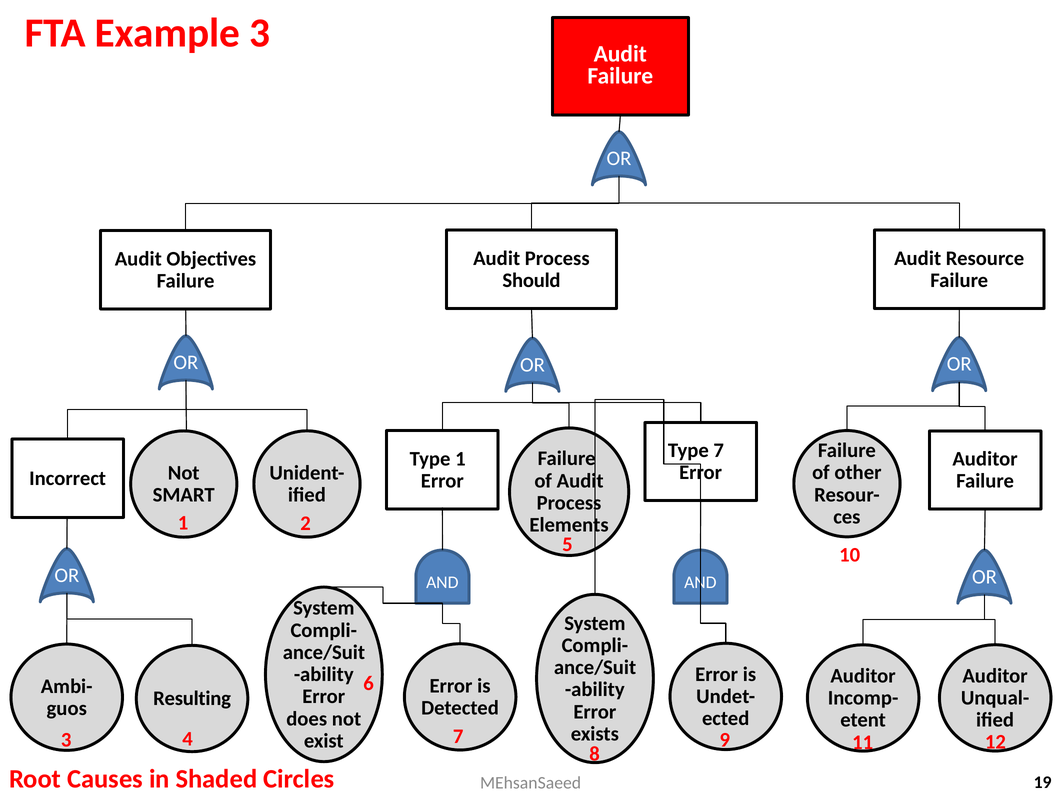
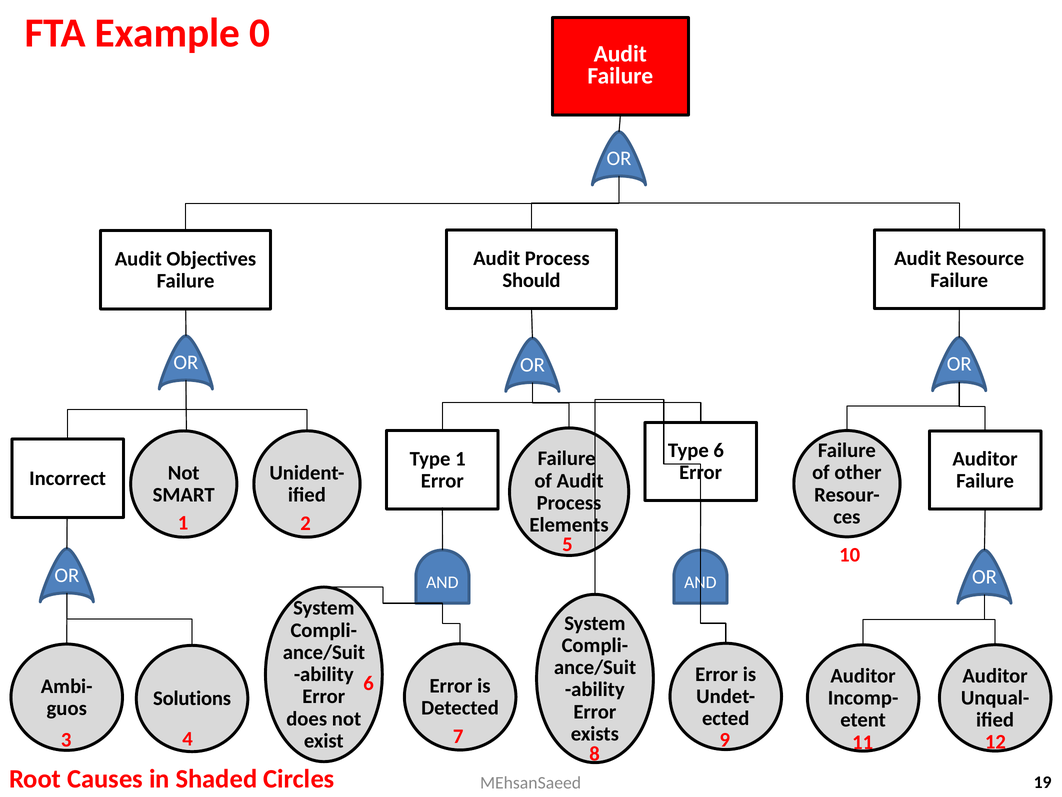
Example 3: 3 -> 0 (260, 33)
Type 7: 7 -> 6 (719, 450)
Resulting: Resulting -> Solutions (192, 698)
